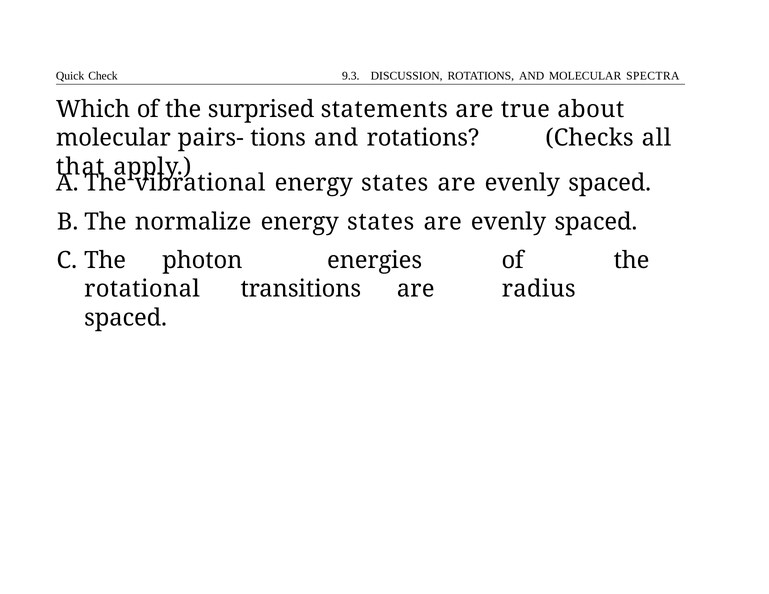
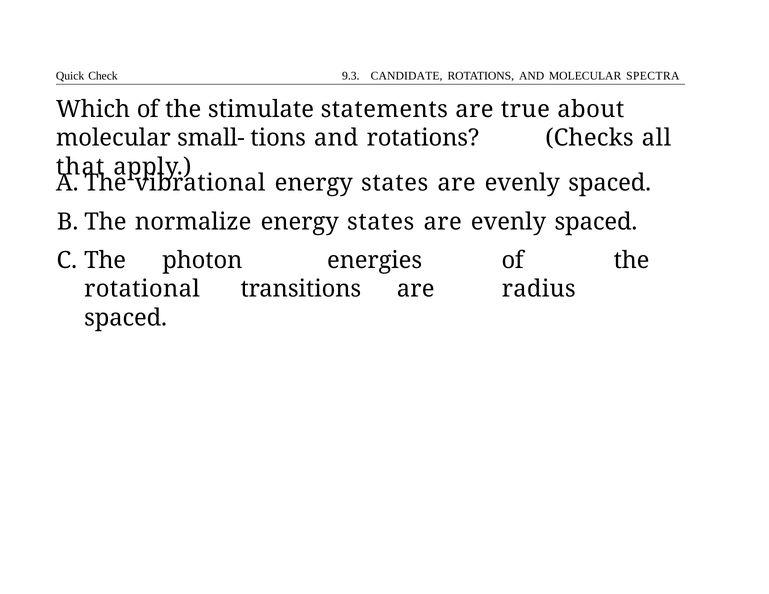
DISCUSSION: DISCUSSION -> CANDIDATE (407, 76)
surprised: surprised -> stimulate (261, 109)
pairs-: pairs- -> small- (211, 138)
